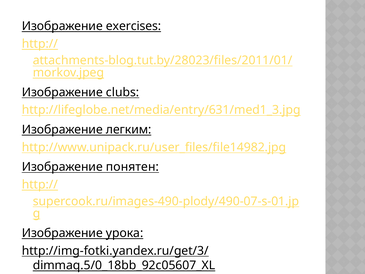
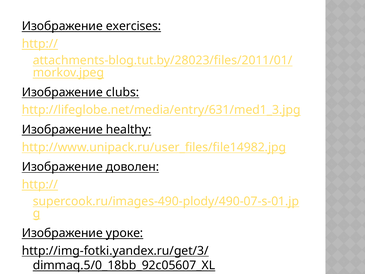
легким: легким -> healthy (129, 129)
понятен: понятен -> доволен (132, 167)
урока: урока -> уроке (125, 233)
